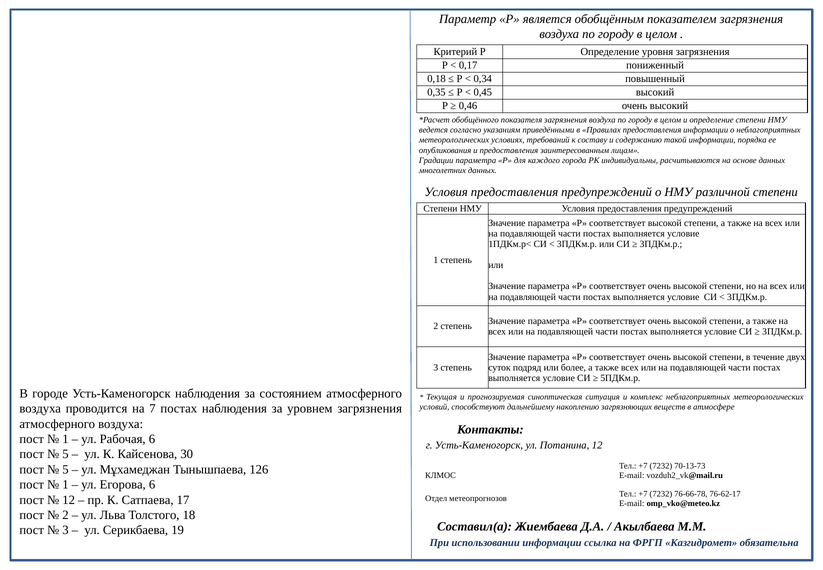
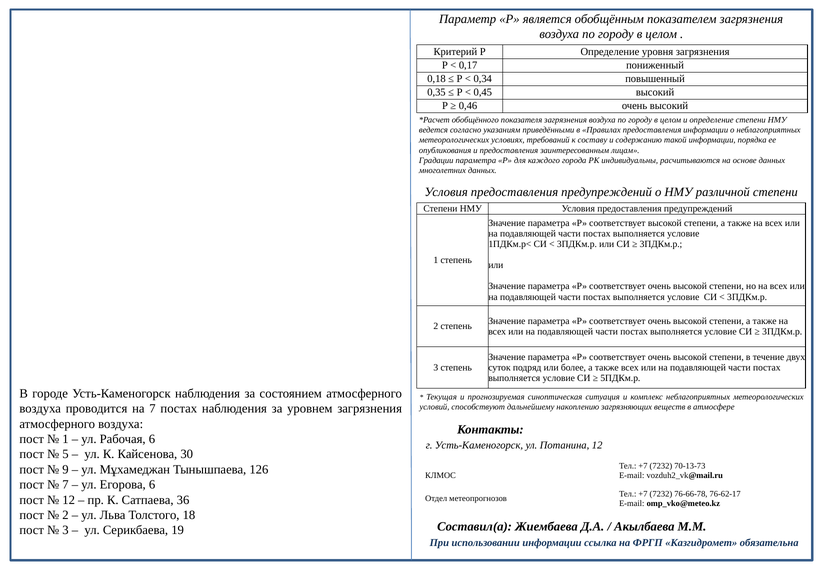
5: 5 -> 9 (65, 469)
1: 1 -> 7 (65, 484)
17: 17 -> 36 (183, 500)
